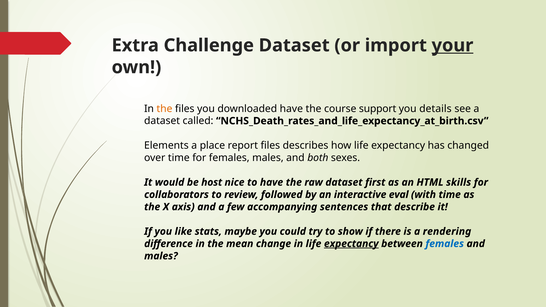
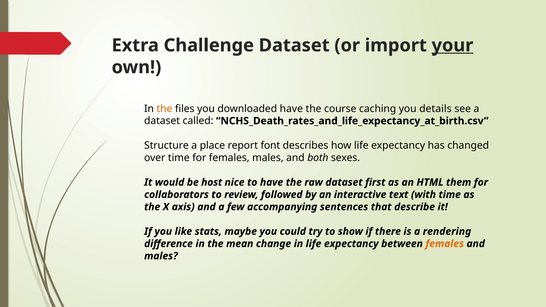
support: support -> caching (378, 109)
Elements: Elements -> Structure (166, 146)
report files: files -> font (270, 146)
skills: skills -> them (459, 182)
eval: eval -> text (399, 195)
expectancy underline: present -> none (351, 244)
females colour: blue -> orange (445, 244)
